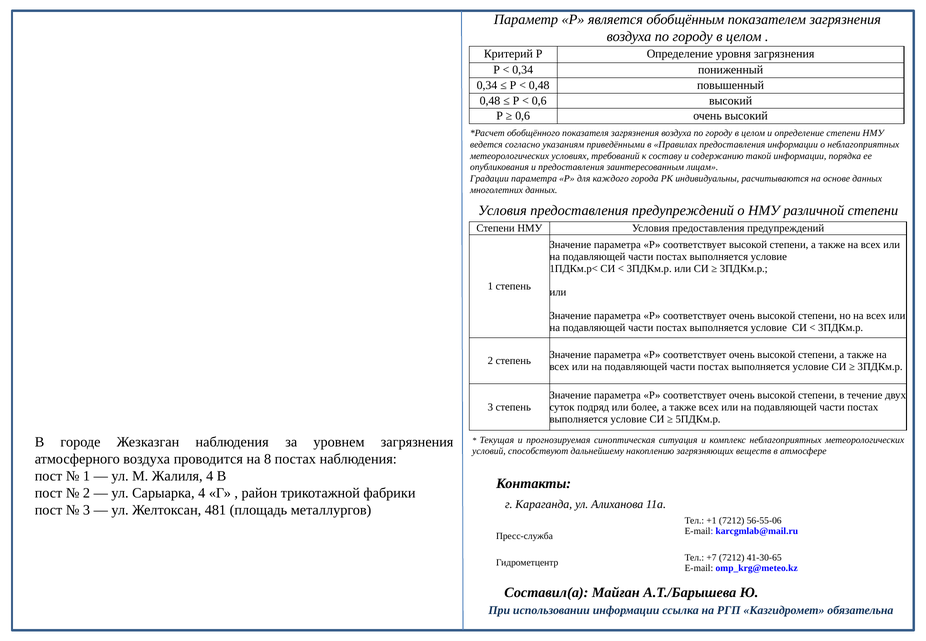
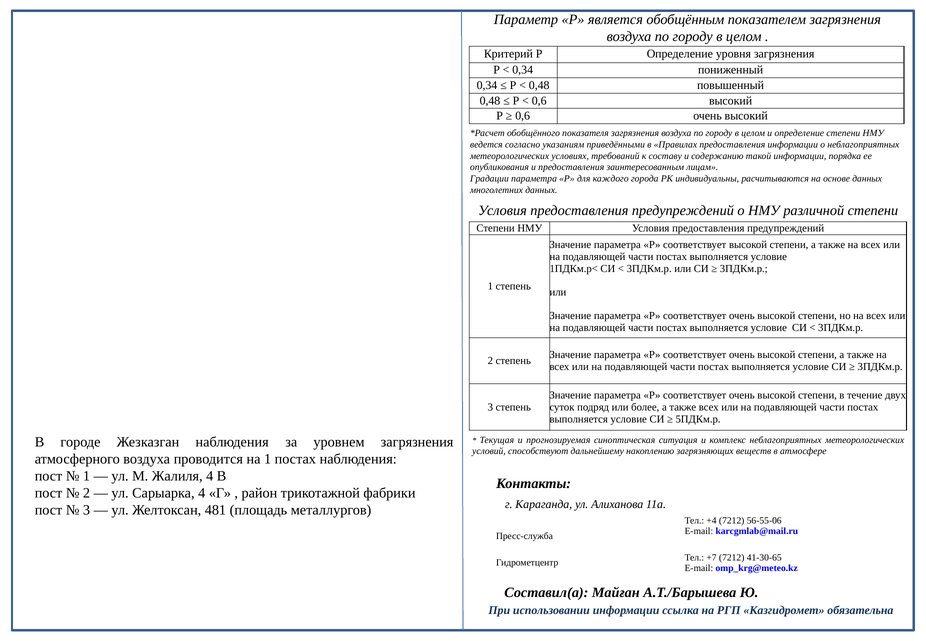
на 8: 8 -> 1 (268, 459)
+1: +1 -> +4 (711, 521)
